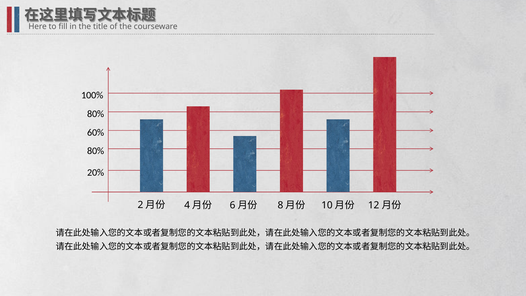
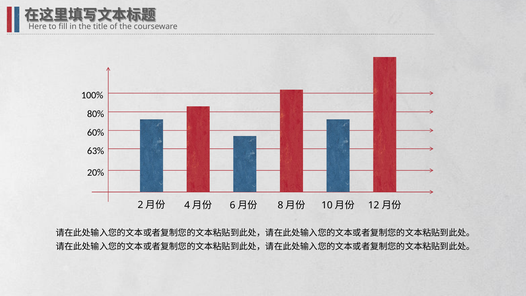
80%: 80% -> 63% (96, 151)
